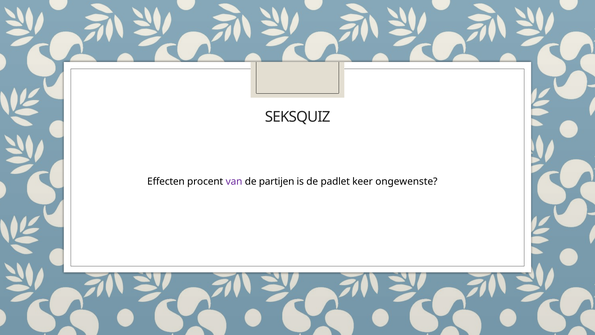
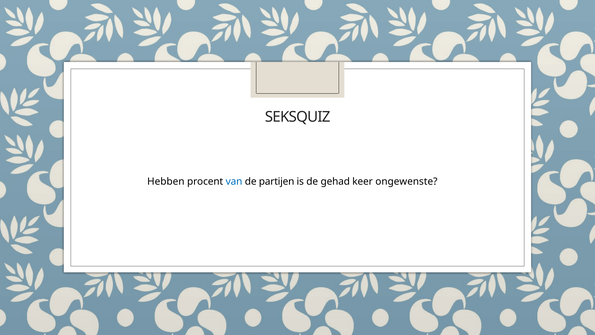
Effecten: Effecten -> Hebben (166, 181)
van colour: purple -> blue (234, 181)
padlet: padlet -> gehad (335, 181)
